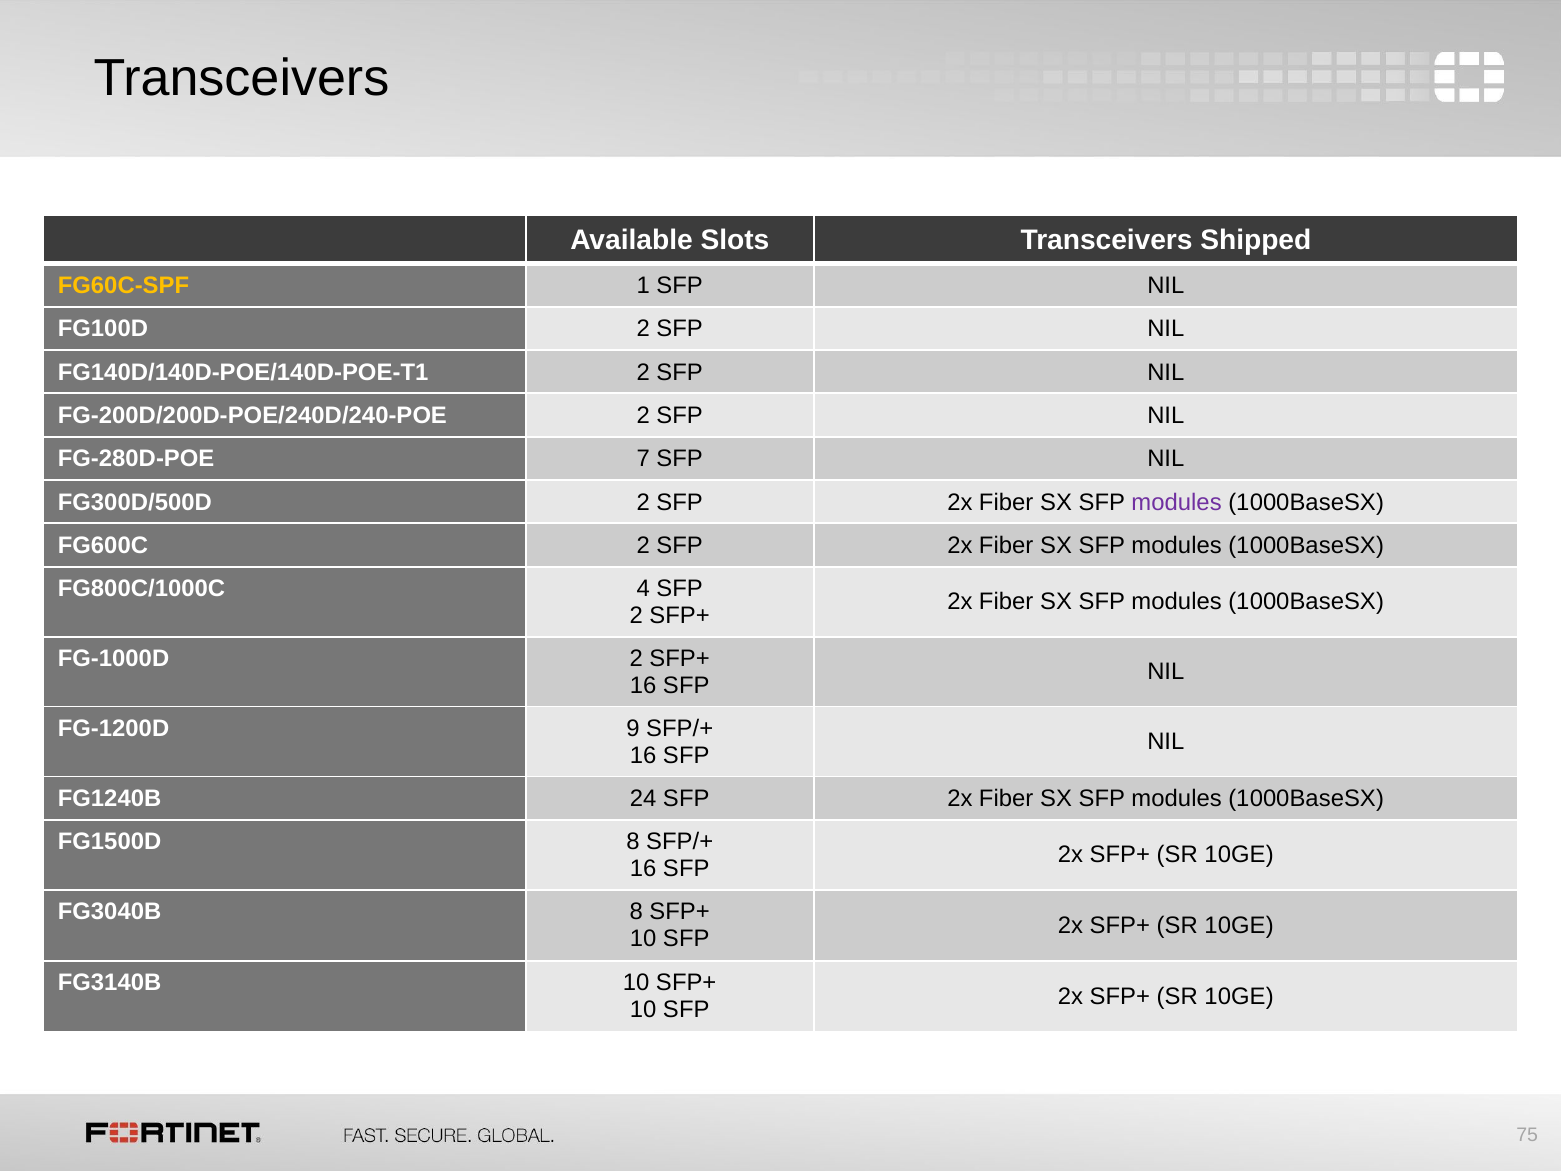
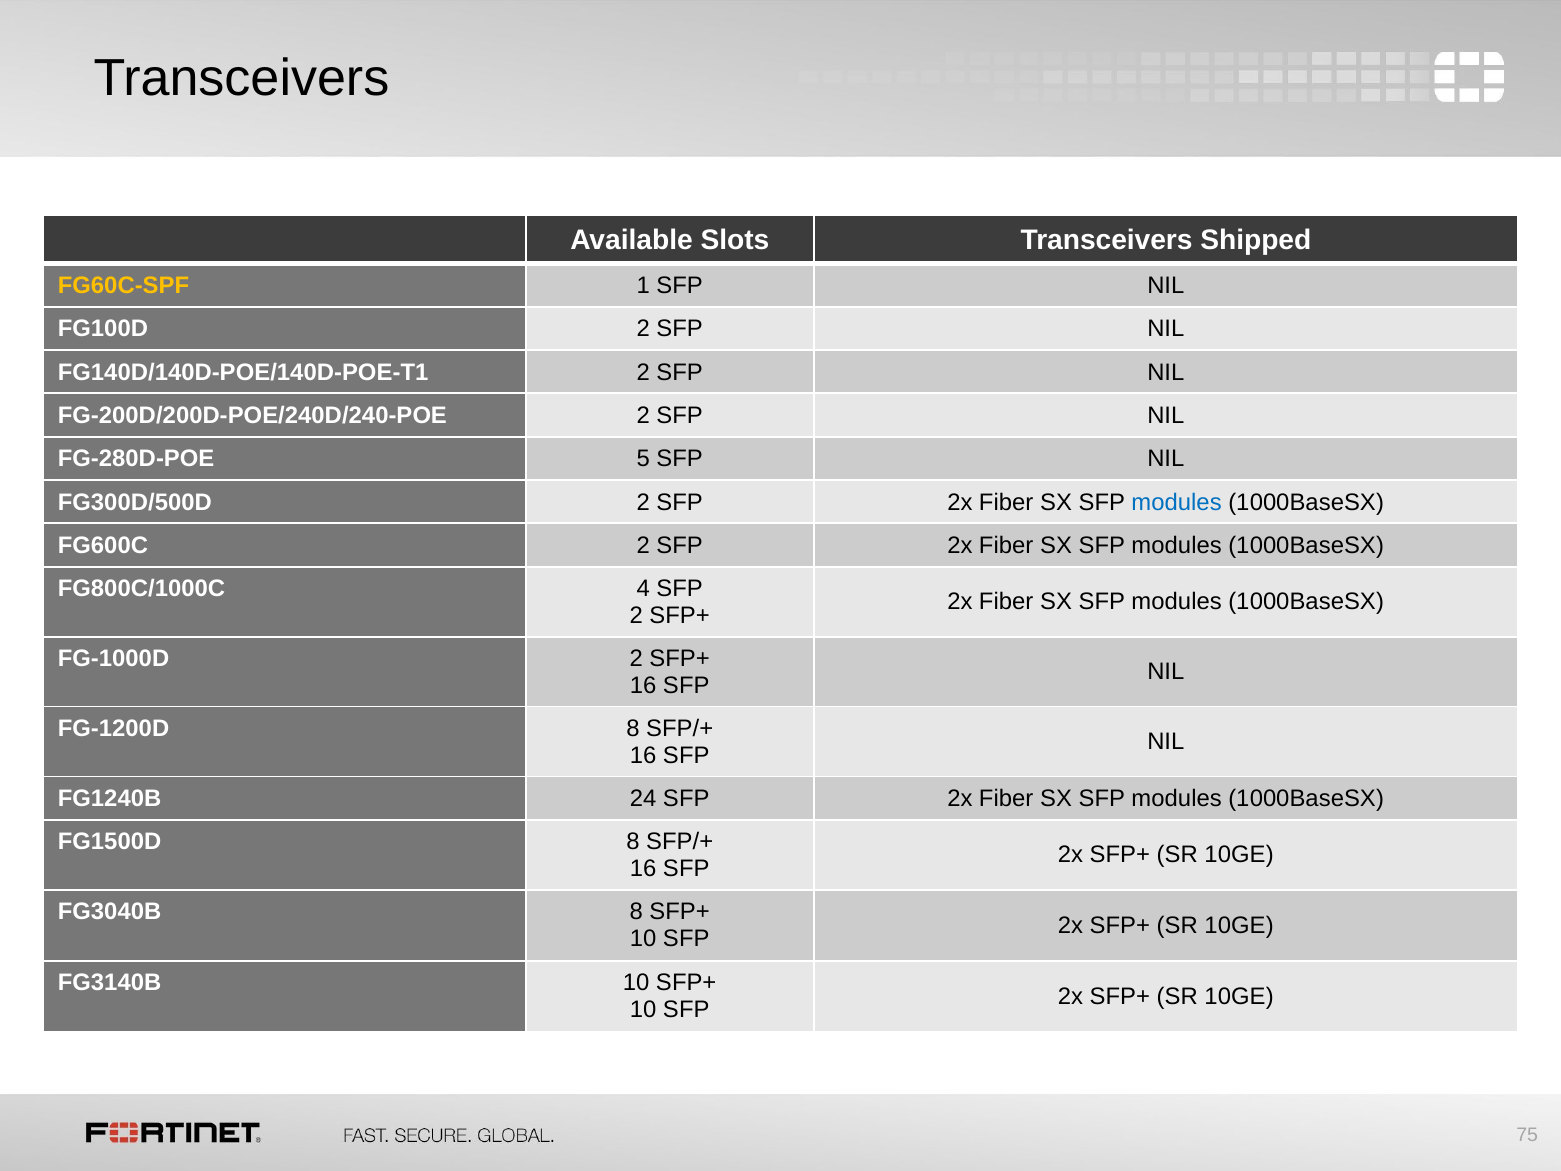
7: 7 -> 5 (643, 459)
modules colour: purple -> blue (1177, 502)
FG-1200D 9: 9 -> 8 (633, 728)
